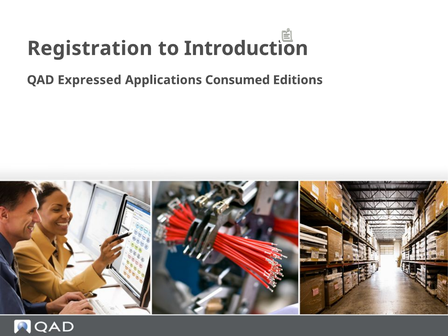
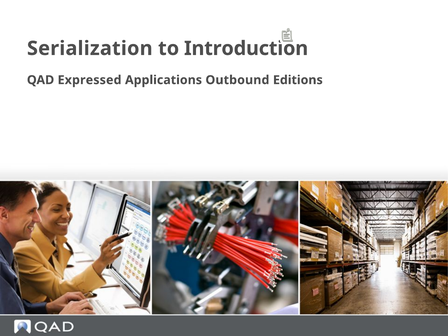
Registration: Registration -> Serialization (90, 48)
Consumed: Consumed -> Outbound (237, 80)
